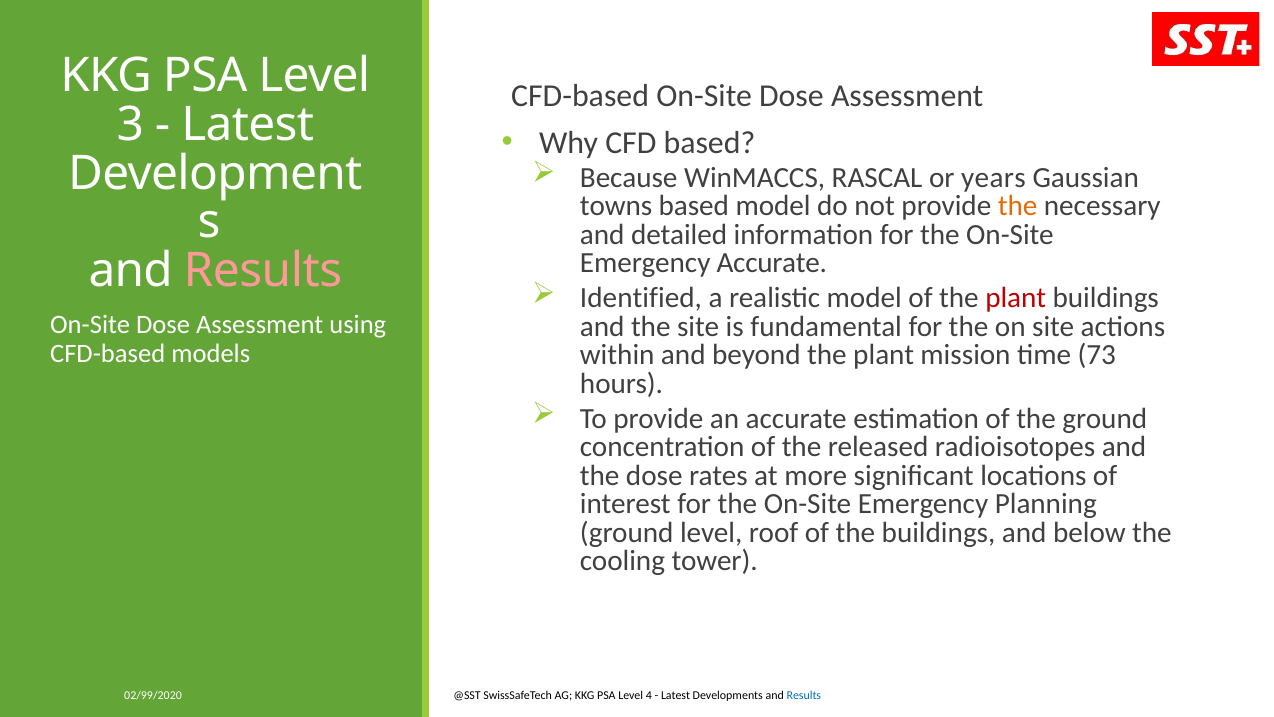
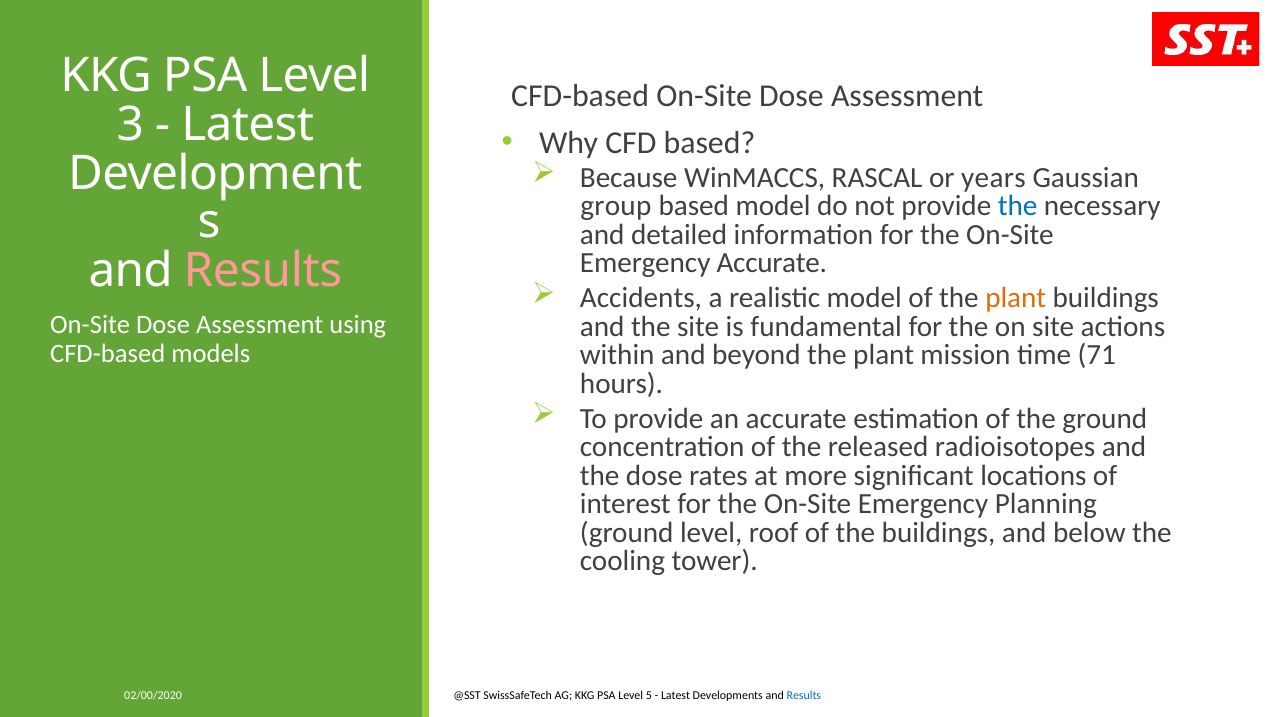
towns: towns -> group (616, 206)
the colour: orange -> blue (1018, 206)
Identified: Identified -> Accidents (641, 298)
plant colour: red -> orange (1016, 298)
73: 73 -> 71 (1097, 355)
02/99/2020: 02/99/2020 -> 02/00/2020 (153, 695)
4: 4 -> 5 (649, 695)
